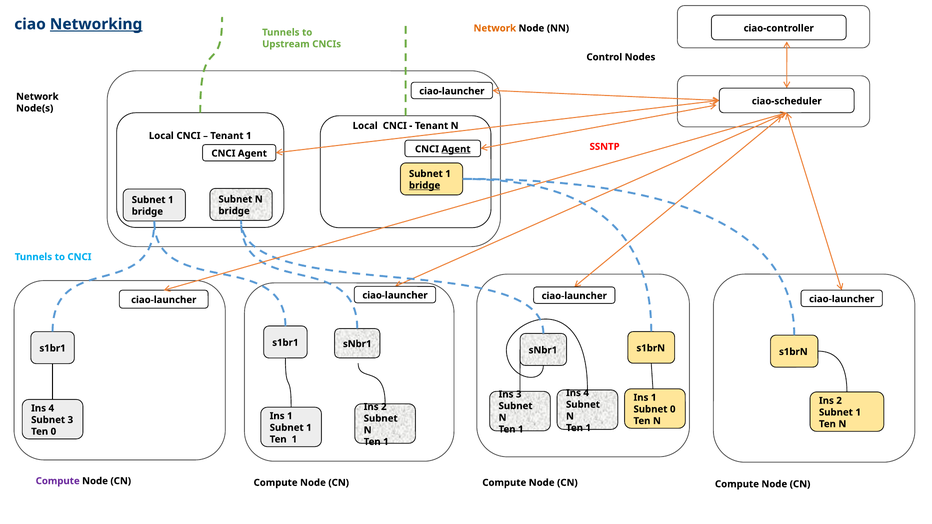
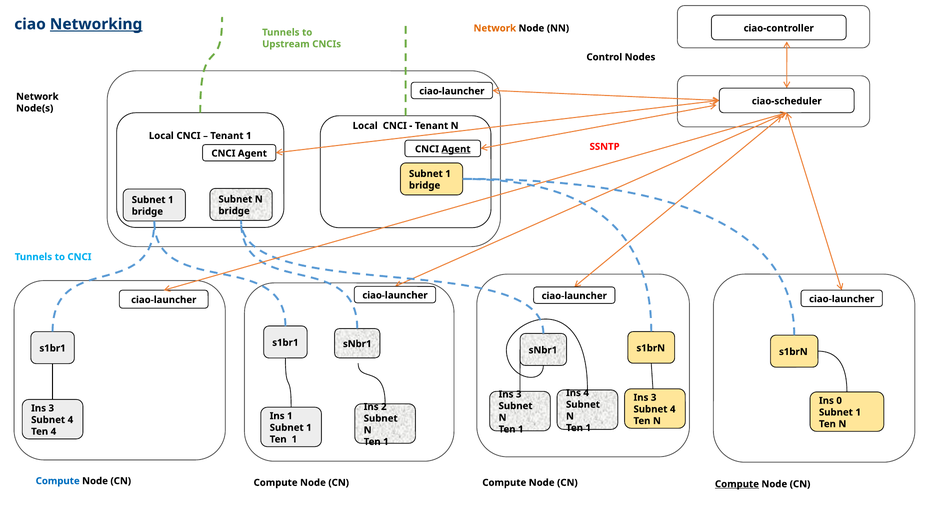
bridge underline: present -> none (425, 185)
1: 1 -> 3 (654, 398)
2: 2 -> 0 (839, 401)
4: 4 -> 3 (51, 408)
0: 0 -> 4 (673, 409)
3: 3 -> 4 (70, 420)
Ten 0: 0 -> 4 (53, 432)
Compute colour: purple -> blue (58, 481)
Compute underline: none -> present (737, 484)
